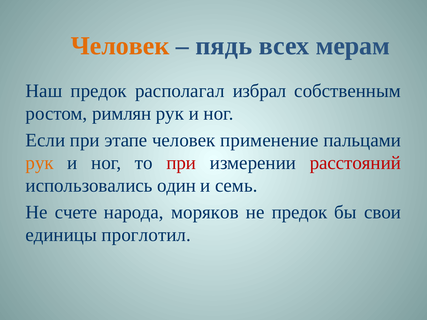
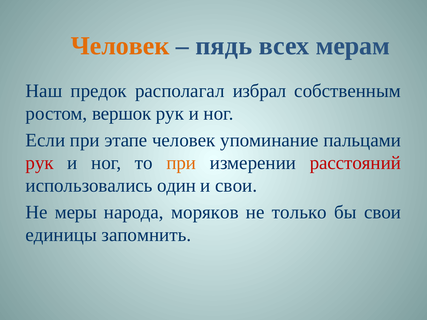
римлян: римлян -> вершок (122, 114)
применение: применение -> упоминание (269, 140)
рук colour: orange -> red (40, 163)
при colour: red -> orange (181, 163)
и семь: семь -> свои (236, 186)
счете: счете -> меры (76, 212)
не предок: предок -> только (299, 212)
проглотил: проглотил -> запомнить (146, 235)
